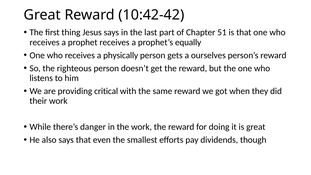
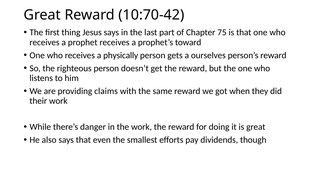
10:42-42: 10:42-42 -> 10:70-42 (151, 15)
51: 51 -> 75 (222, 32)
equally: equally -> toward (188, 42)
critical: critical -> claims (106, 91)
